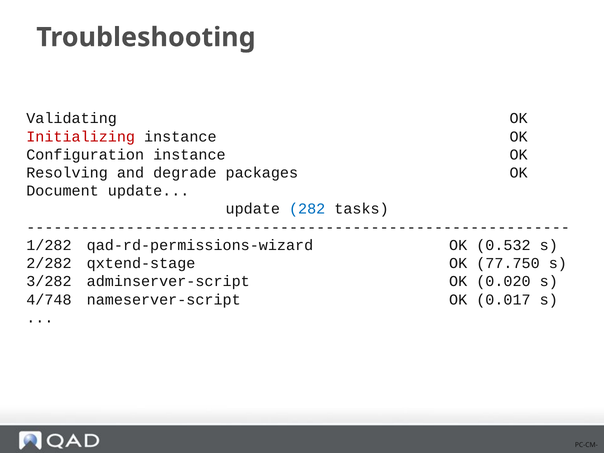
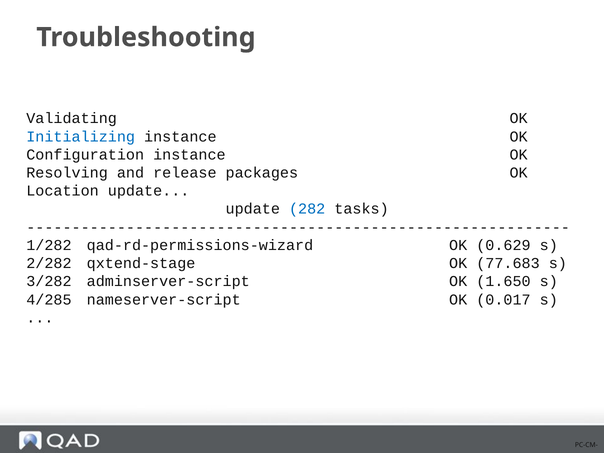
Initializing colour: red -> blue (81, 137)
degrade: degrade -> release (185, 173)
Document: Document -> Location (63, 191)
0.532: 0.532 -> 0.629 (503, 245)
77.750: 77.750 -> 77.683 (508, 263)
0.020: 0.020 -> 1.650 (503, 281)
4/748: 4/748 -> 4/285 (49, 300)
